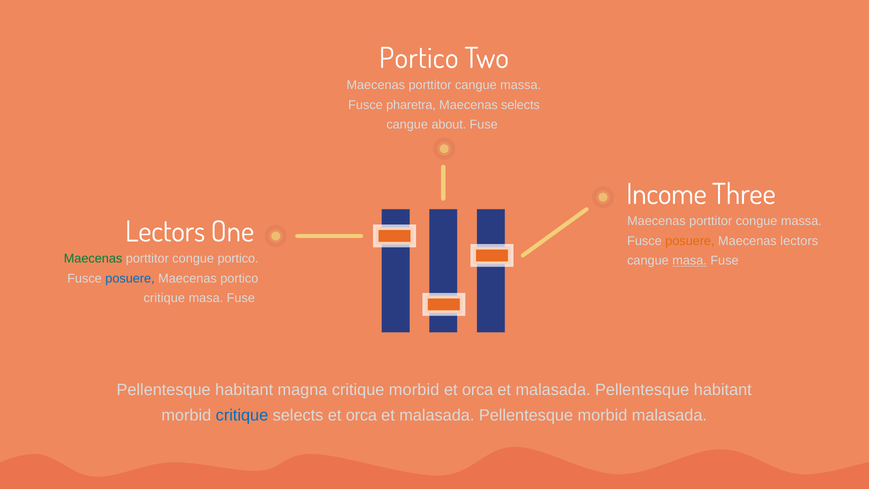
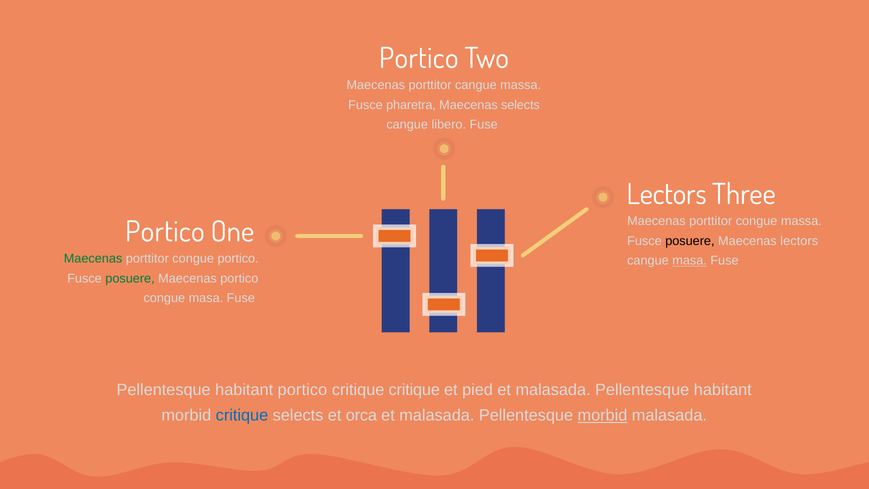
about: about -> libero (449, 125)
Income: Income -> Lectors (667, 194)
Lectors: Lectors -> Portico (165, 232)
posuere colour: orange -> black (690, 241)
posuere colour: blue -> green (130, 278)
critique: critique -> congue (164, 298)
habitant magna: magna -> portico (302, 390)
critique morbid: morbid -> critique (414, 390)
orca: orca -> pied (478, 390)
morbid underline: none -> present (602, 415)
